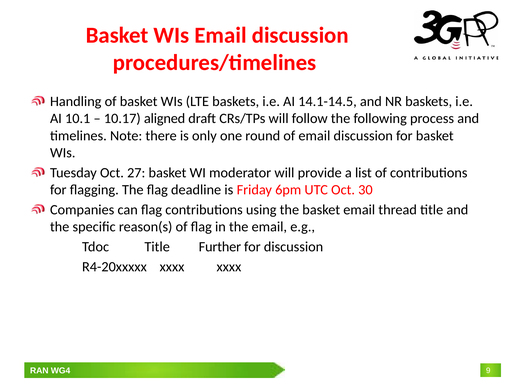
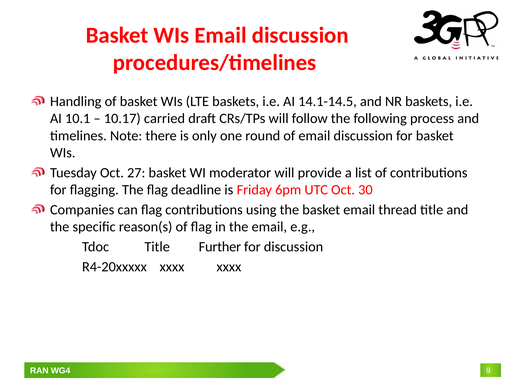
aligned: aligned -> carried (164, 118)
